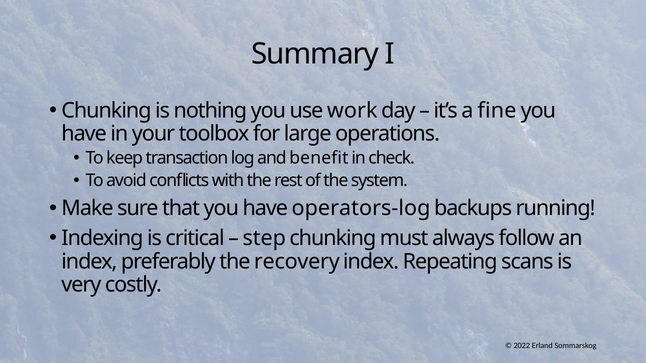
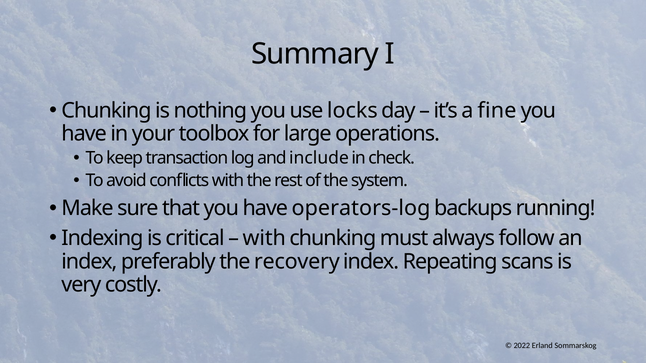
work: work -> locks (352, 111)
benefit: benefit -> include (319, 158)
step: step -> with (264, 238)
